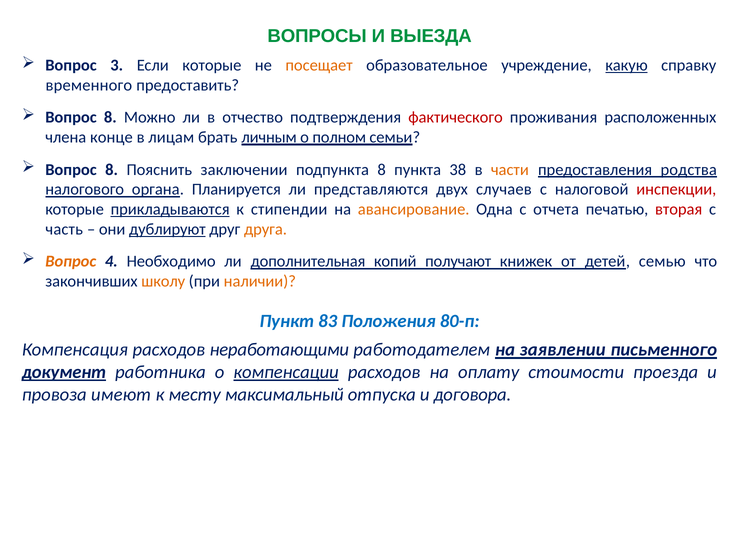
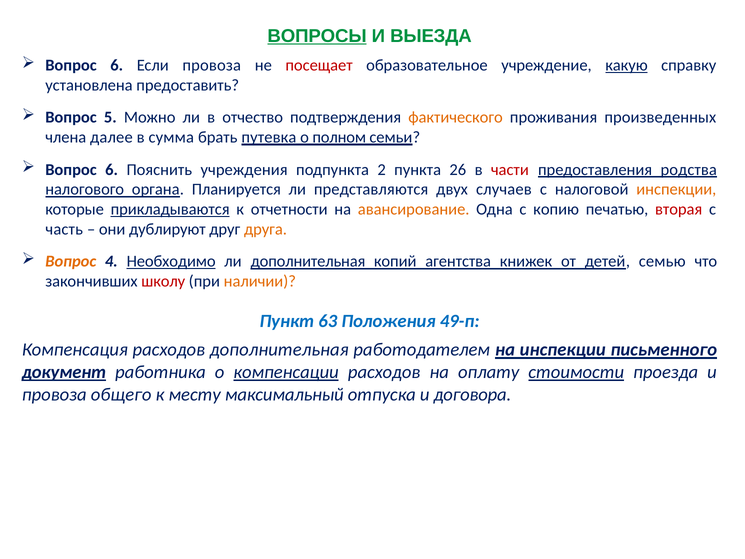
ВОПРОСЫ underline: none -> present (317, 36)
3: 3 -> 6 (117, 65)
Если которые: которые -> провоза (212, 65)
посещает colour: orange -> red (319, 65)
временного: временного -> установлена (89, 85)
8: 8 -> 5 (110, 117)
фактического colour: red -> orange (456, 117)
расположенных: расположенных -> произведенных (660, 117)
конце: конце -> далее (111, 137)
лицам: лицам -> сумма (171, 137)
личным: личным -> путевка (269, 137)
8: 8 -> 6 (112, 170)
заключении: заключении -> учреждения (244, 170)
подпункта 8: 8 -> 2 (382, 170)
38: 38 -> 26 (458, 170)
части colour: orange -> red (510, 170)
инспекции colour: red -> orange (676, 189)
стипендии: стипендии -> отчетности (289, 209)
отчета: отчета -> копию (556, 209)
дублируют underline: present -> none (167, 229)
Необходимо underline: none -> present (171, 261)
получают: получают -> агентства (458, 261)
школу colour: orange -> red (163, 281)
83: 83 -> 63 (328, 321)
80-п: 80-п -> 49-п (460, 321)
расходов неработающими: неработающими -> дополнительная (279, 350)
на заявлении: заявлении -> инспекции (563, 350)
стоимости underline: none -> present (576, 372)
имеют: имеют -> общего (121, 394)
